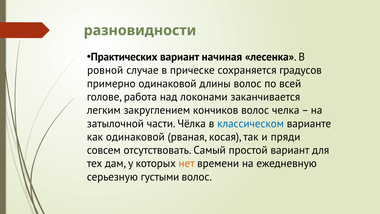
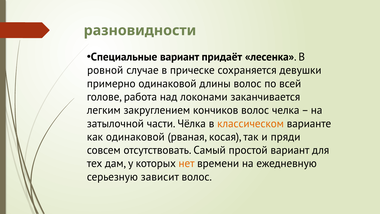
Практических: Практических -> Специальные (124, 57)
начиная: начиная -> придаёт (222, 57)
градусов: градусов -> девушки (300, 70)
классическом colour: blue -> orange (251, 123)
густыми: густыми -> зависит (160, 177)
